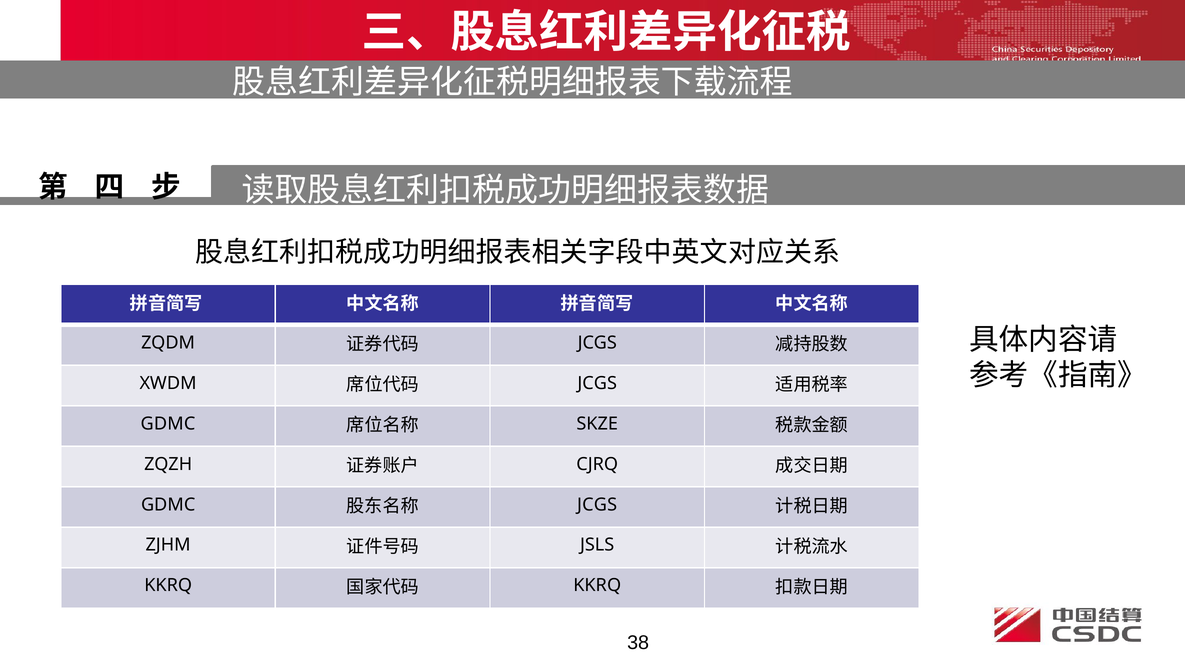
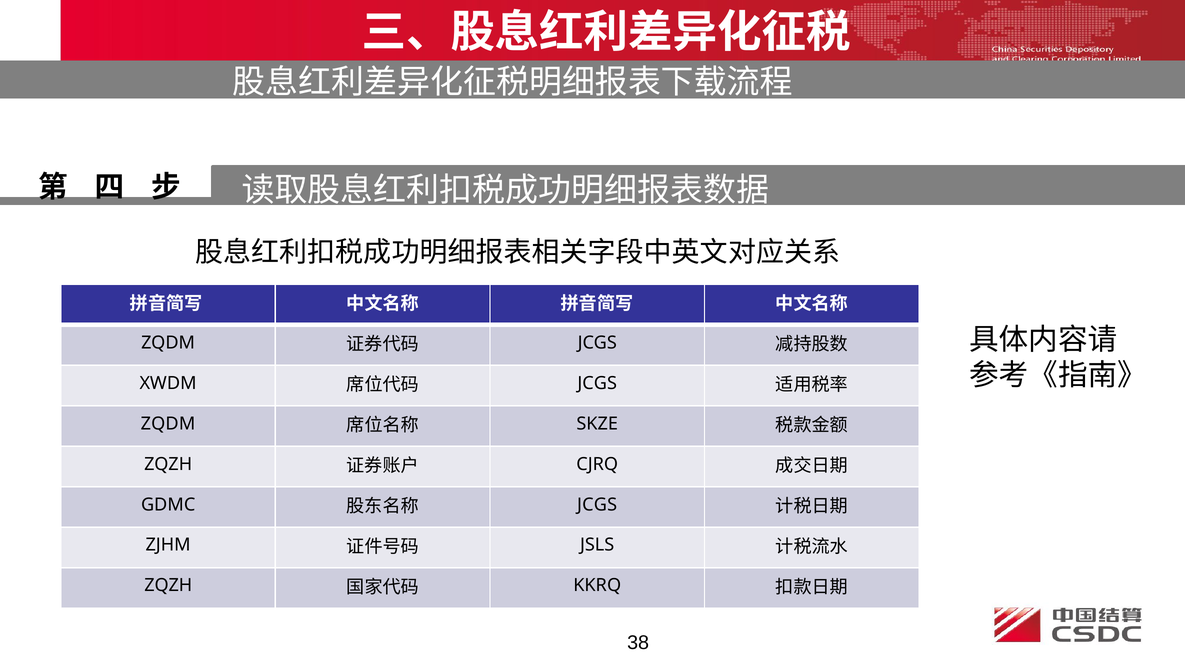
GDMC: GDMC -> ZQDM (168, 424)
KKRQ: KKRQ -> ZQZH (168, 586)
